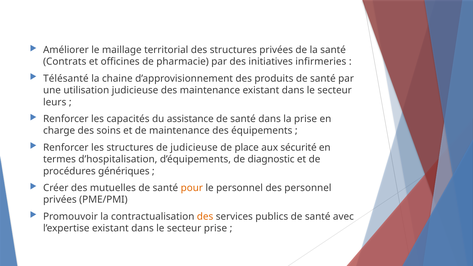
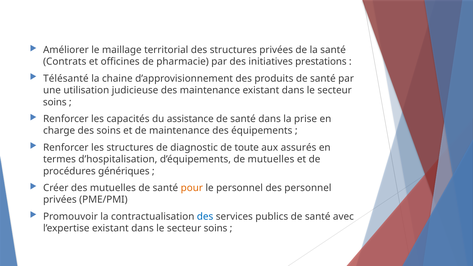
infirmeries: infirmeries -> prestations (321, 62)
leurs: leurs -> soins (55, 102)
de judicieuse: judicieuse -> diagnostic (194, 148)
place: place -> toute (247, 148)
sécurité: sécurité -> assurés (299, 148)
de diagnostic: diagnostic -> mutuelles (271, 159)
des colour: orange -> blue (205, 217)
prise: prise -> soins (216, 228)
